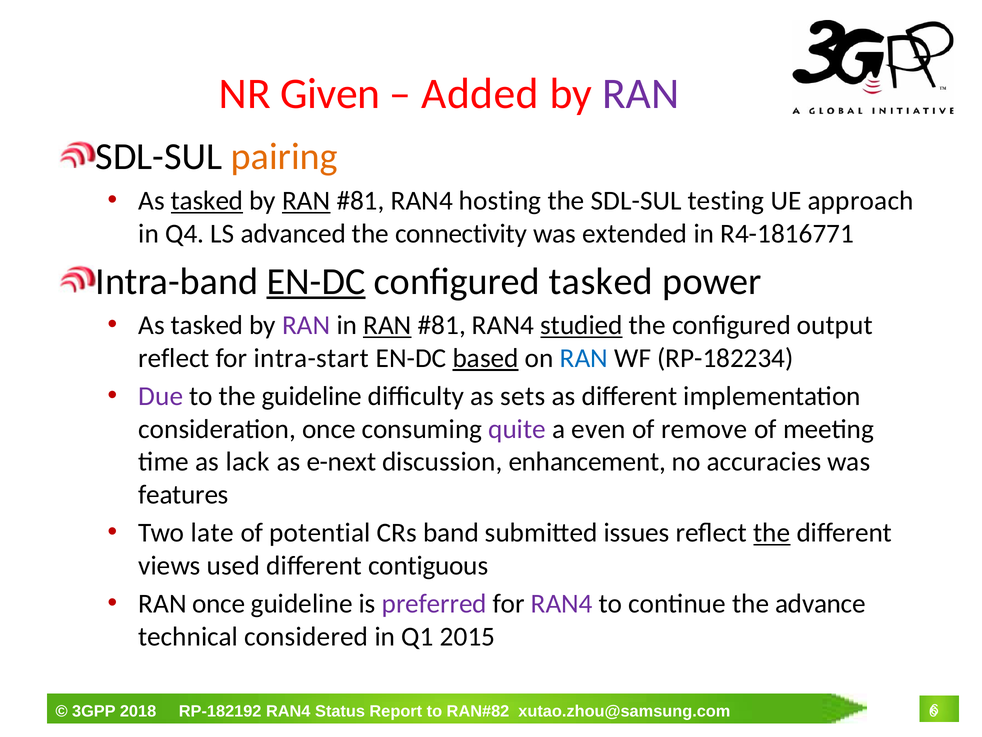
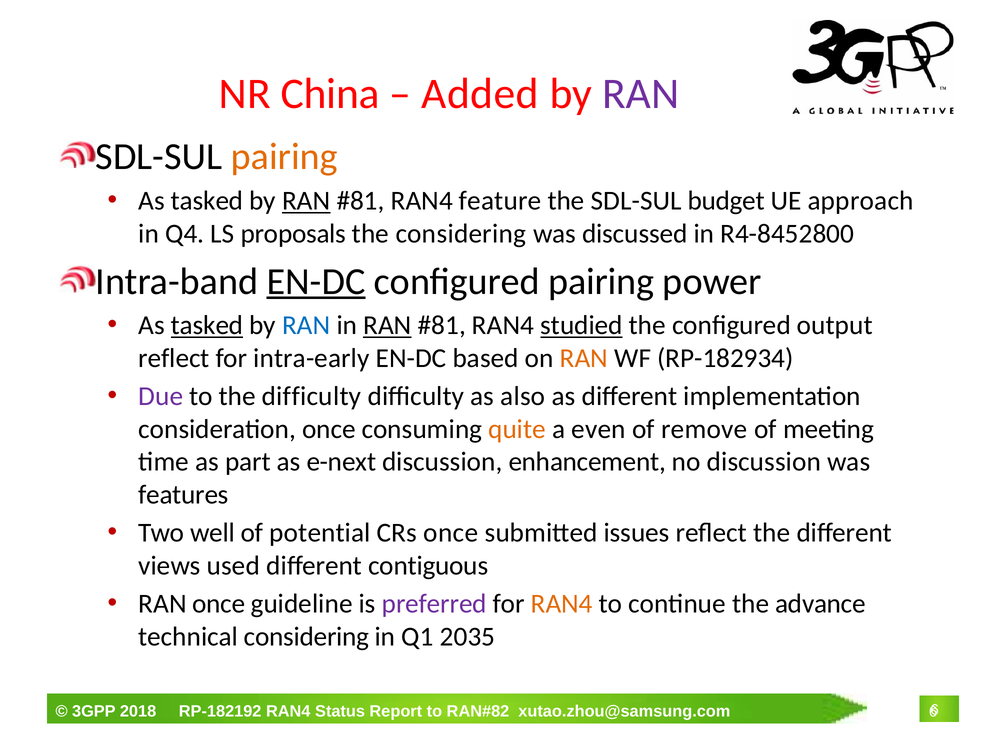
Given: Given -> China (330, 94)
tasked underline: present -> none (207, 201)
hosting: hosting -> feature (500, 201)
testing: testing -> budget (726, 201)
advanced: advanced -> proposals (293, 234)
the connectivity: connectivity -> considering (461, 234)
extended: extended -> discussed (635, 234)
R4-1816771: R4-1816771 -> R4-8452800 (787, 234)
configured tasked: tasked -> pairing (601, 281)
tasked underline: none -> present (207, 325)
RAN colour: purple -> blue (306, 325)
intra-start: intra-start -> intra-early (311, 358)
based underline: present -> none (486, 358)
RAN colour: blue -> orange (584, 358)
RP-182234: RP-182234 -> RP-182934 (725, 358)
the guideline: guideline -> difficulty (312, 396)
sets: sets -> also (523, 396)
quite colour: purple -> orange (517, 429)
lack: lack -> part (248, 462)
no accuracies: accuracies -> discussion (764, 462)
late: late -> well (213, 533)
CRs band: band -> once (451, 533)
the underline: present -> none (772, 533)
RAN4 colour: purple -> orange (562, 604)
technical considered: considered -> considering (306, 636)
2015: 2015 -> 2035 (468, 636)
